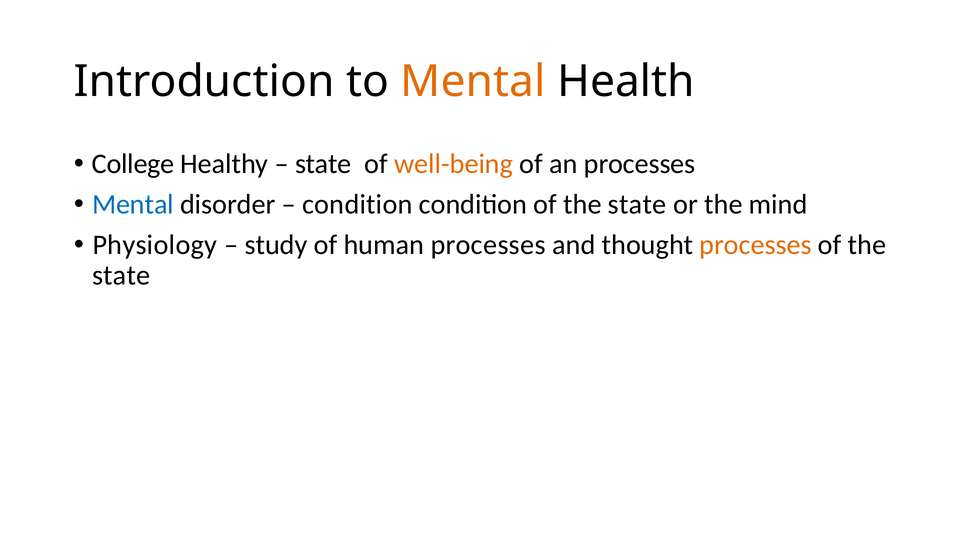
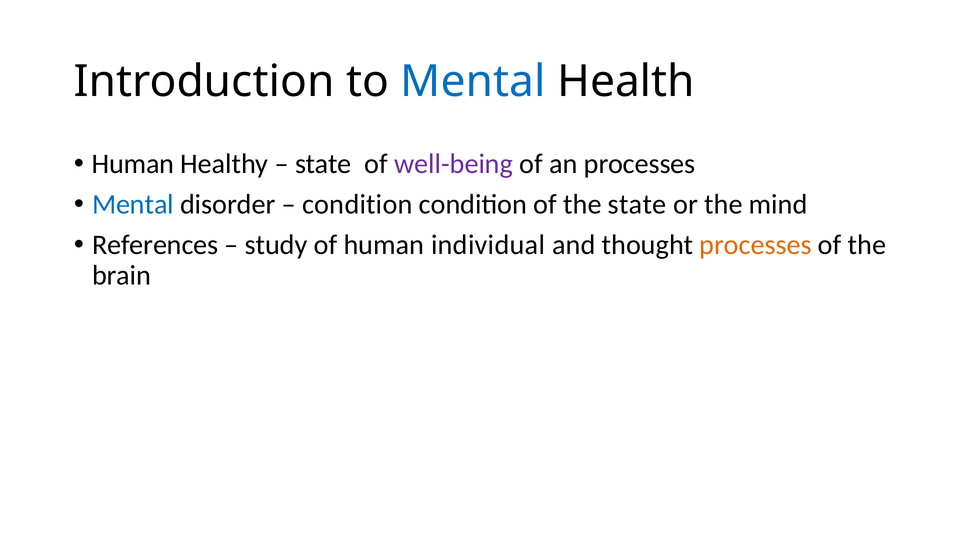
Mental colour: orange -> blue (473, 81)
College: College -> Human (133, 164)
well-being colour: orange -> purple (454, 164)
Physiology: Physiology -> References (155, 245)
human processes: processes -> individual (488, 245)
state: state -> brain (121, 276)
